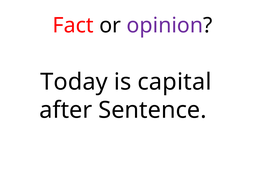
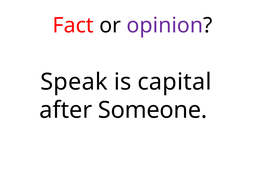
Today: Today -> Speak (74, 82)
Sentence: Sentence -> Someone (153, 110)
